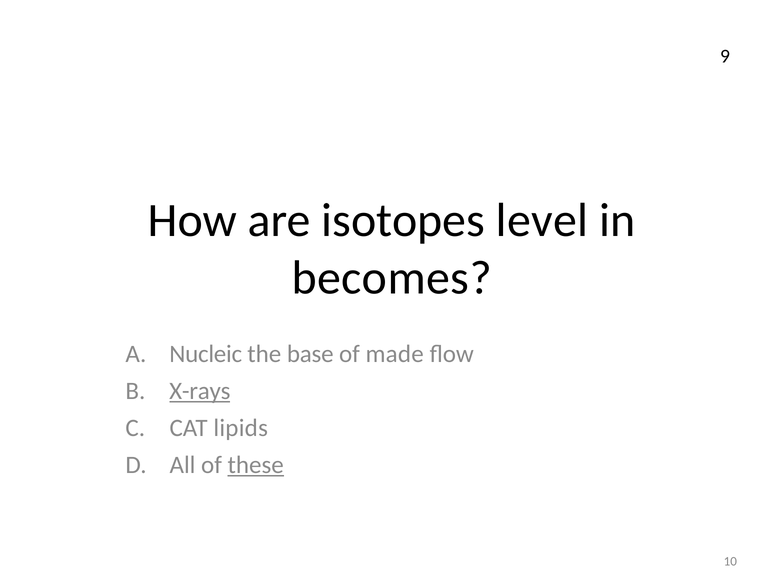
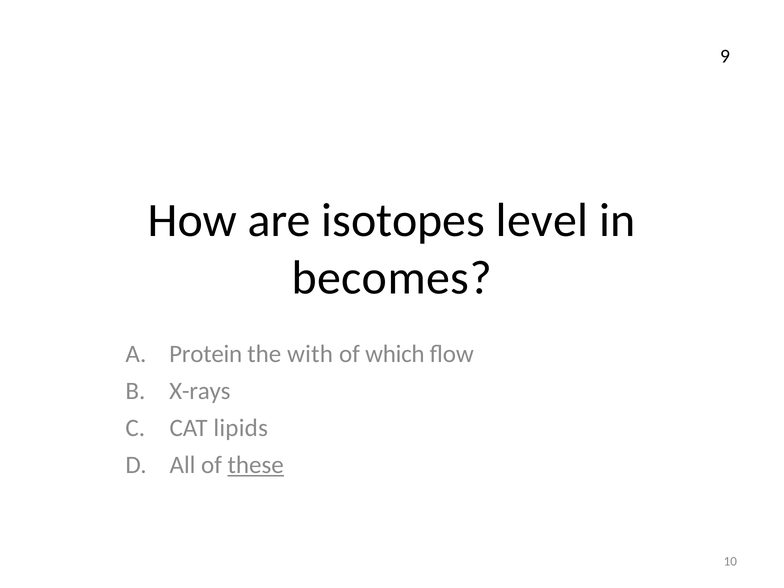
Nucleic: Nucleic -> Protein (206, 354)
base: base -> with (310, 354)
made: made -> which (395, 354)
X-rays underline: present -> none (200, 391)
